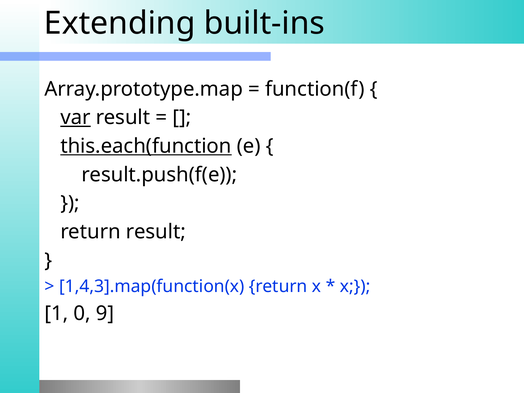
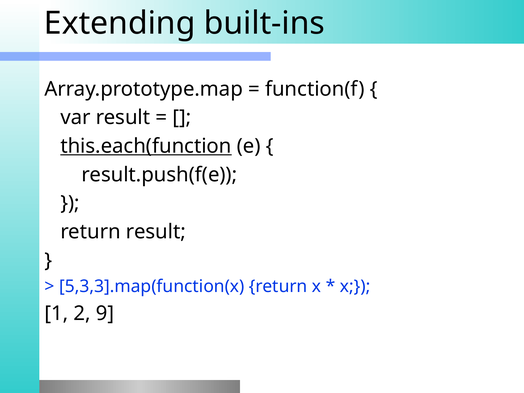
var underline: present -> none (75, 118)
1,4,3].map(function(x: 1,4,3].map(function(x -> 5,3,3].map(function(x (152, 286)
0: 0 -> 2 (82, 313)
